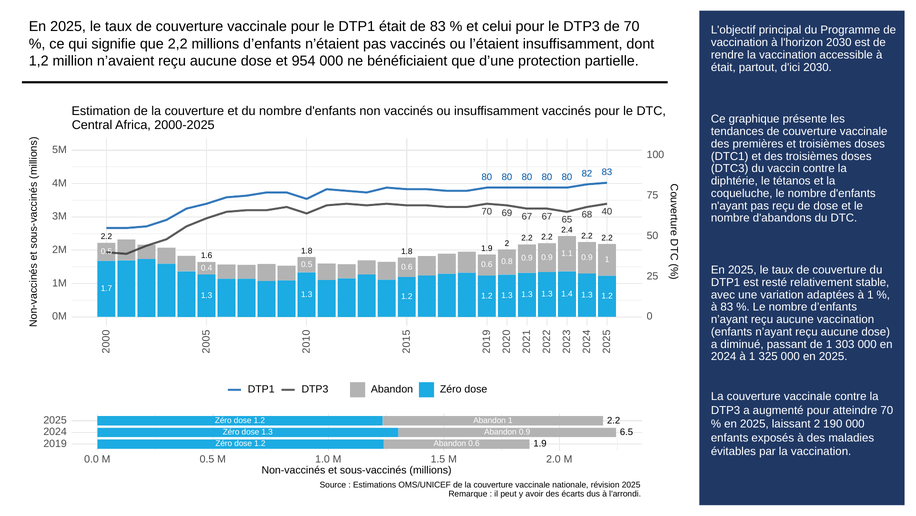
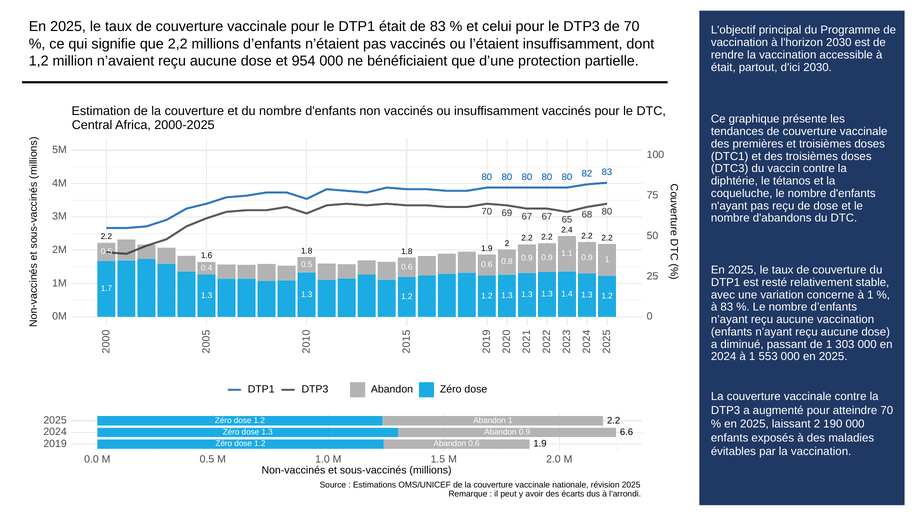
68 40: 40 -> 80 (607, 211)
adaptées: adaptées -> concerne (831, 294)
325: 325 -> 553 (768, 356)
6.5: 6.5 -> 6.6 (627, 432)
